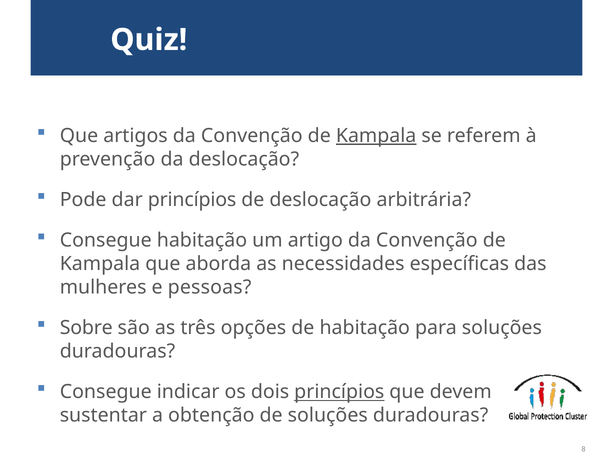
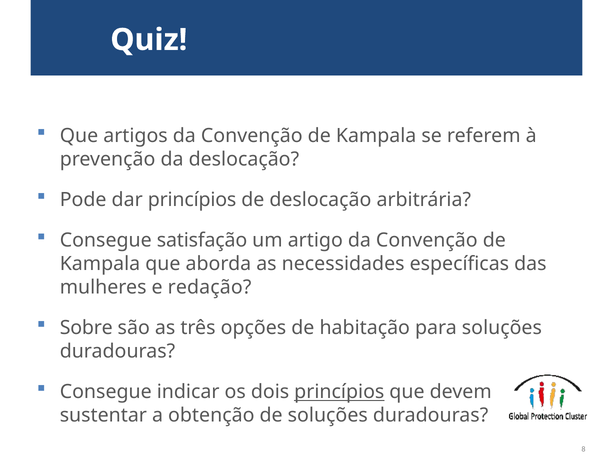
Kampala underline: present -> none (376, 136)
Consegue habitação: habitação -> satisfação (202, 240)
pessoas: pessoas -> redação (210, 287)
